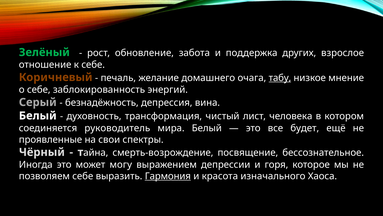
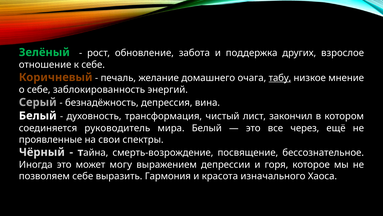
человека: человека -> закончил (291, 116)
будет: будет -> через (305, 128)
Гармония underline: present -> none (168, 176)
